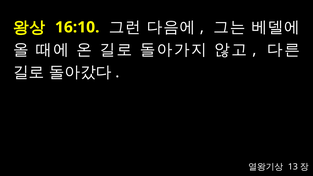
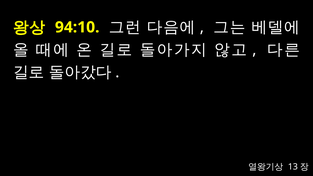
16:10: 16:10 -> 94:10 (77, 27)
